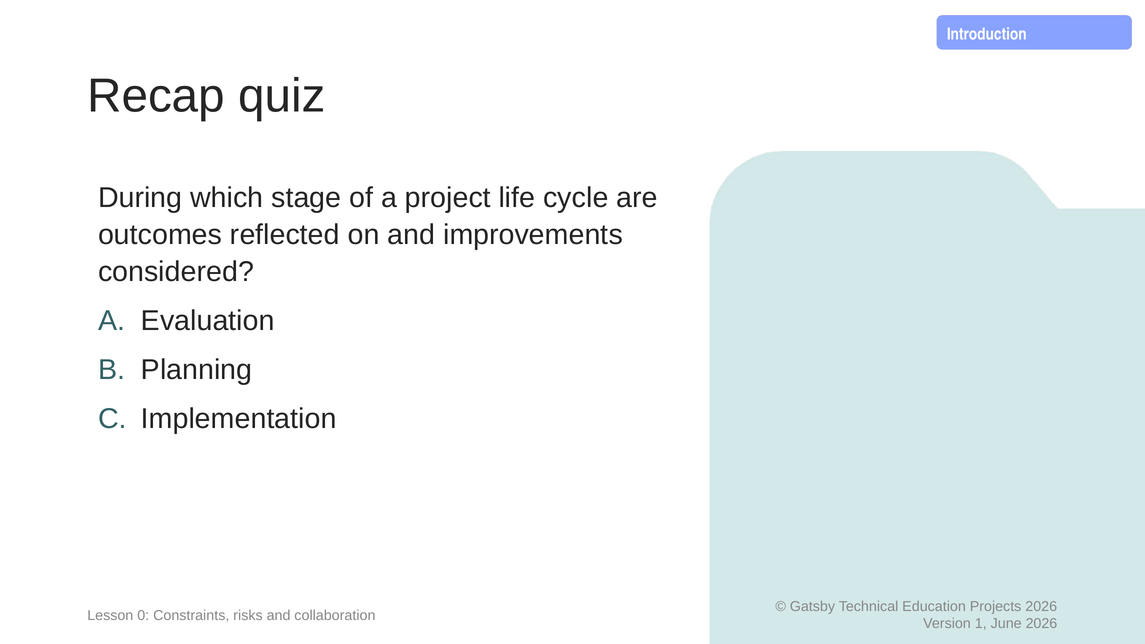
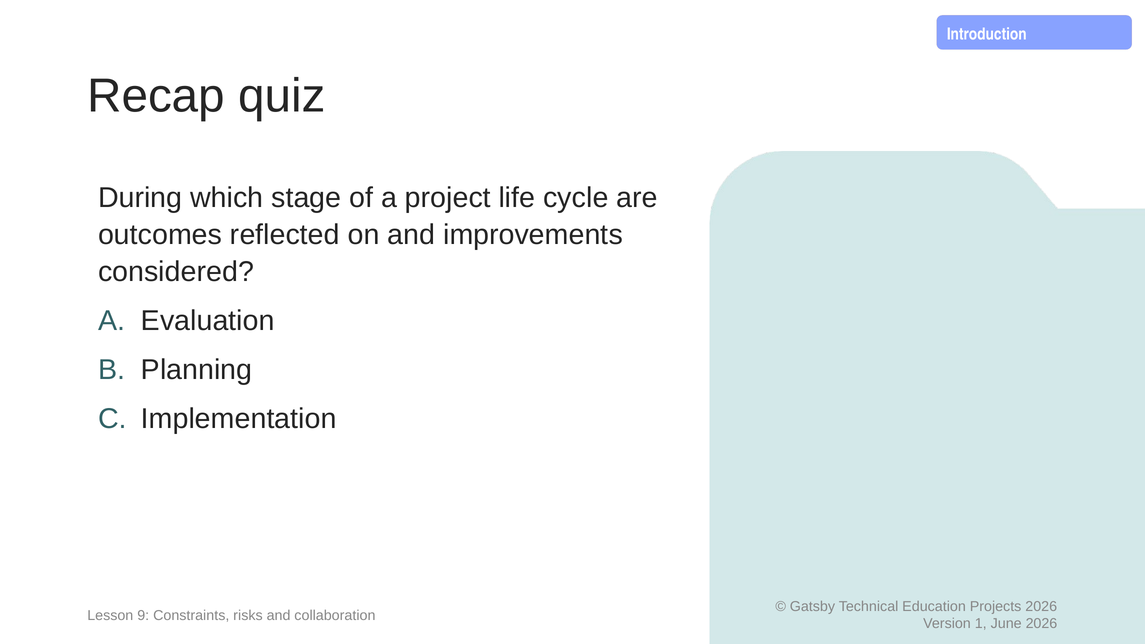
0: 0 -> 9 (143, 616)
